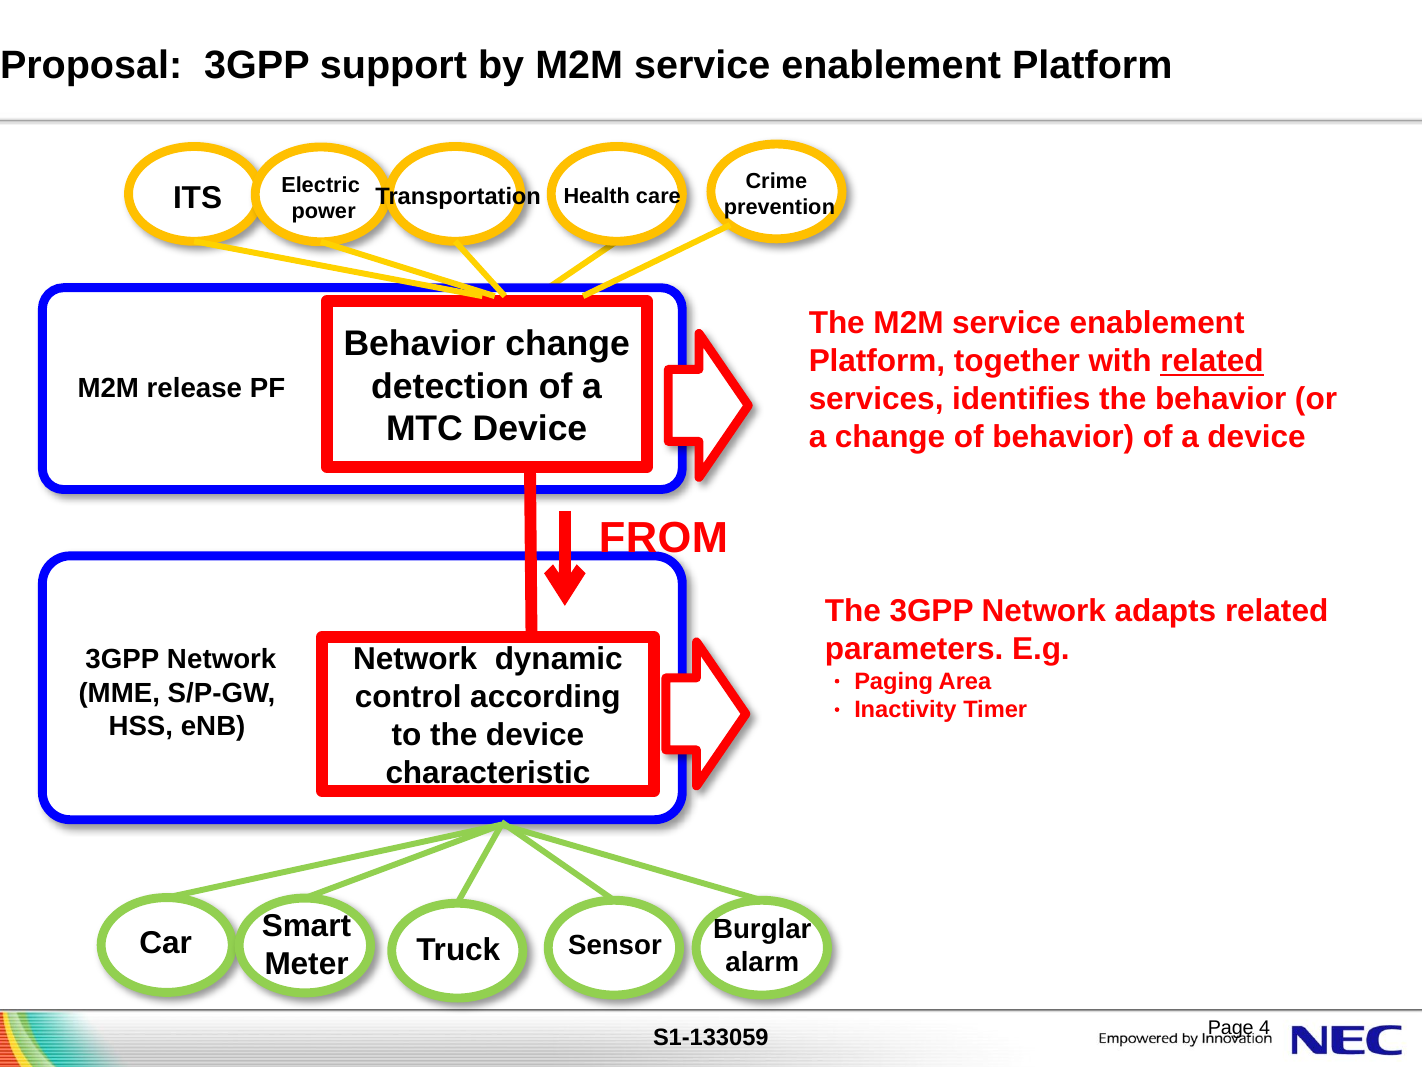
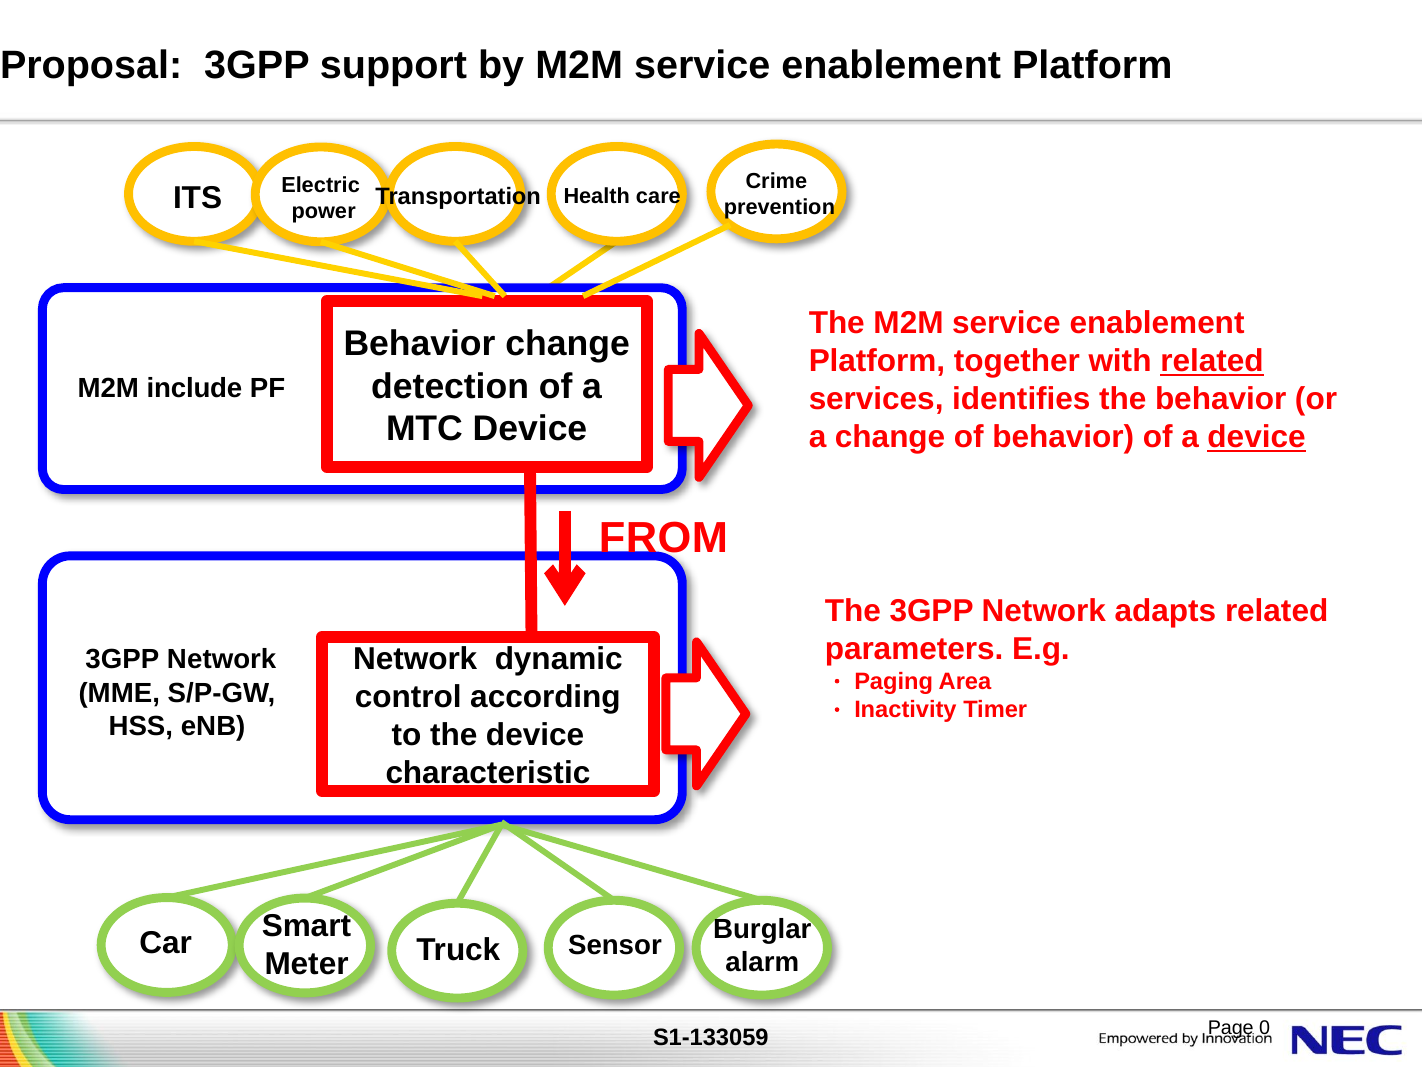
release: release -> include (194, 388)
device underline: none -> present (1257, 437)
4: 4 -> 0 (1265, 1028)
